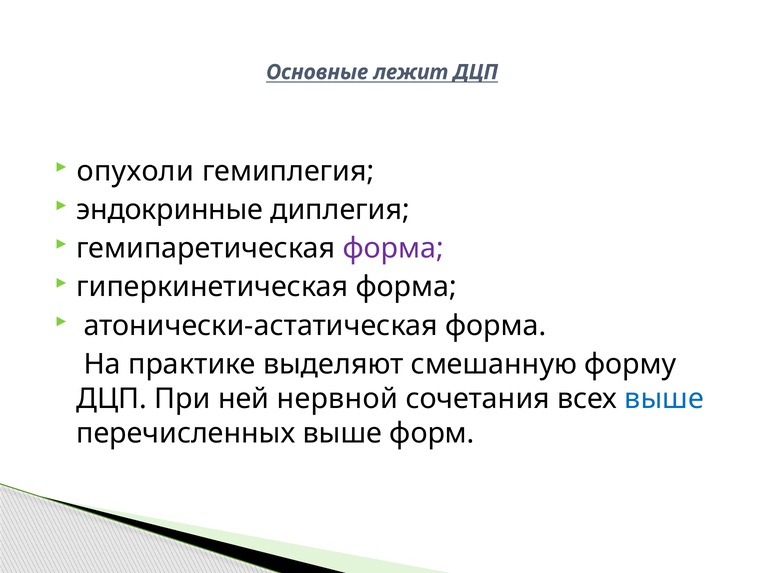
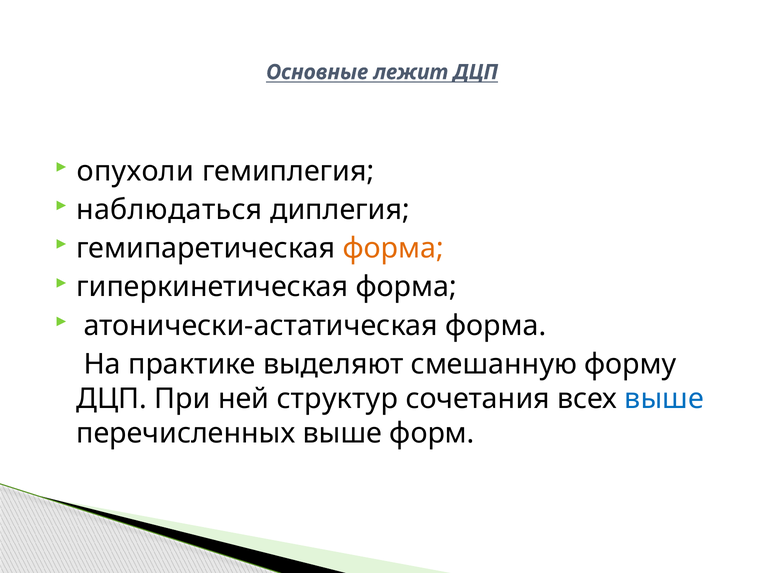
эндокринные: эндокринные -> наблюдаться (169, 210)
форма colour: purple -> orange (393, 248)
нервной: нервной -> структур (337, 399)
